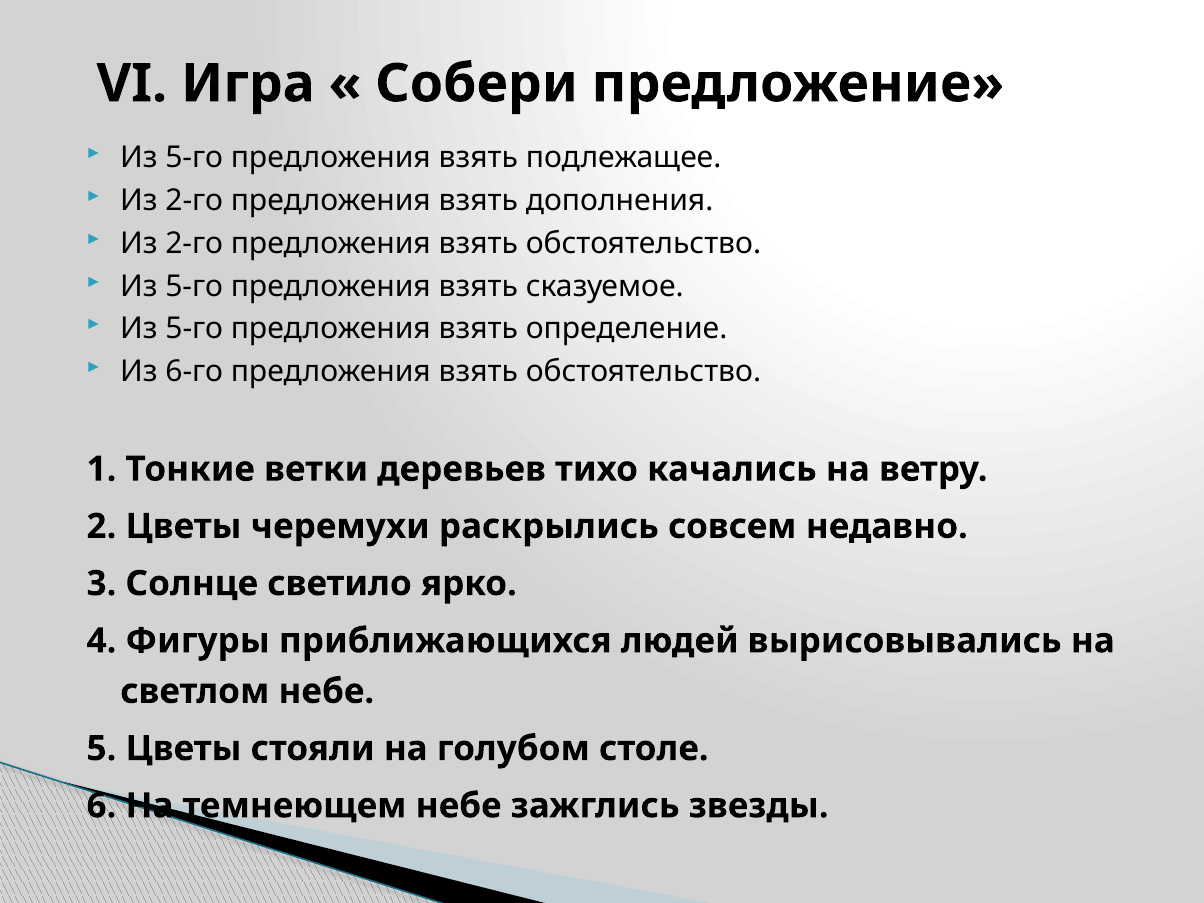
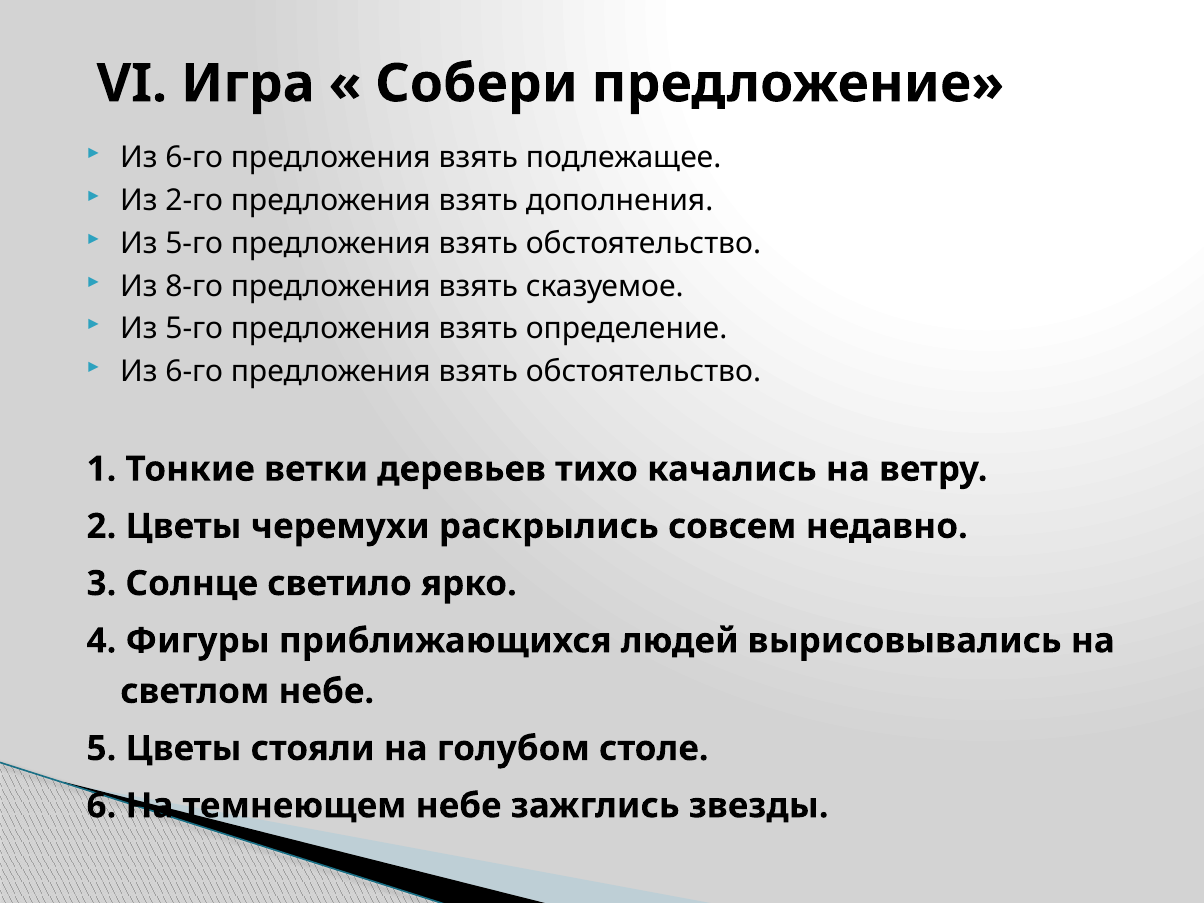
5-го: 5-го -> 6-го (194, 158)
2-го: 2-го -> 5-го (194, 243)
5-го: 5-го -> 8-го (194, 286)
